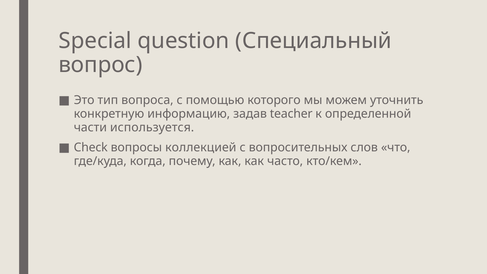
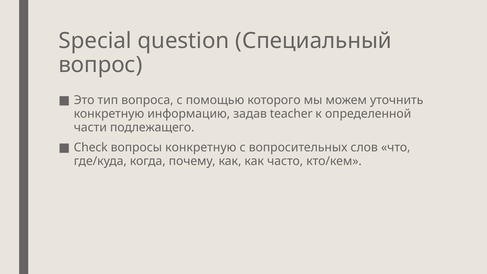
используется: используется -> подлежащего (152, 128)
вопросы коллекцией: коллекцией -> конкретную (201, 147)
